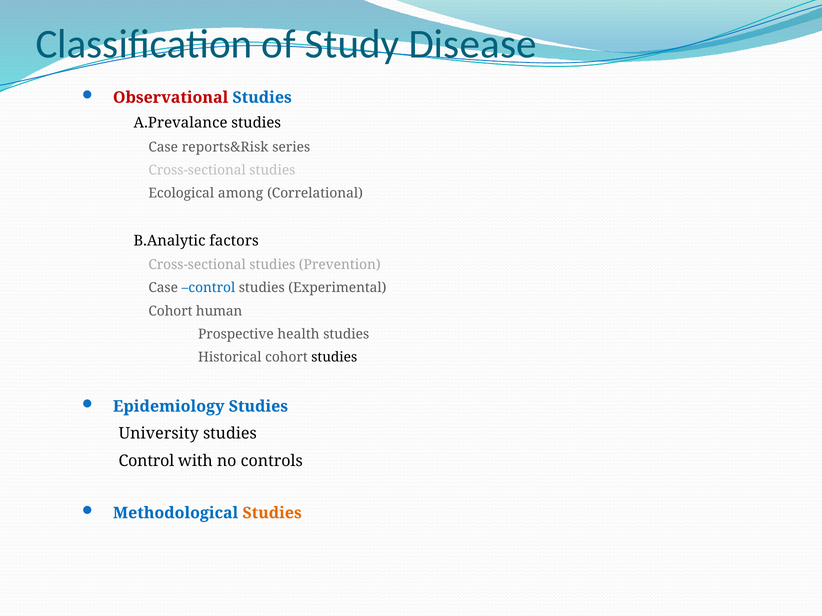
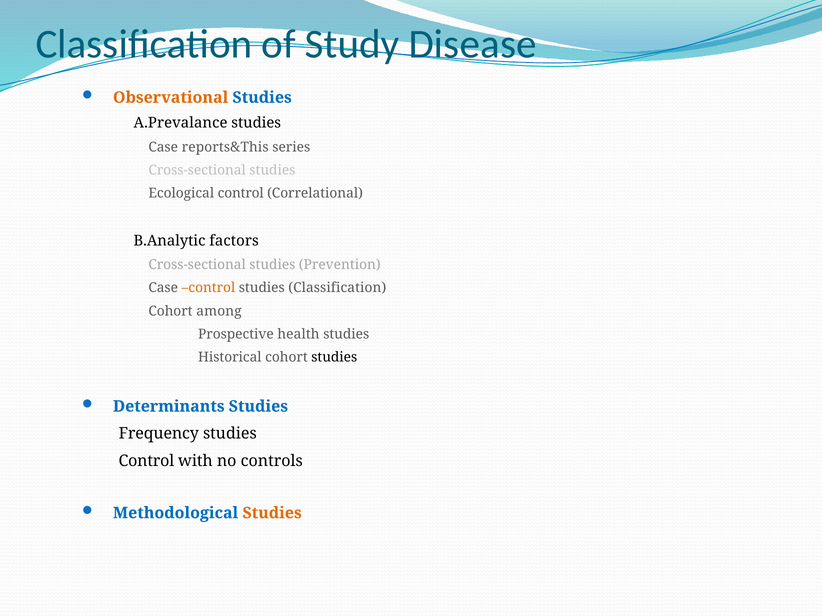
Observational colour: red -> orange (171, 98)
reports&Risk: reports&Risk -> reports&This (225, 147)
Ecological among: among -> control (241, 194)
control colour: blue -> orange (208, 288)
studies Experimental: Experimental -> Classification (337, 288)
human: human -> among (219, 311)
Epidemiology: Epidemiology -> Determinants (169, 407)
University: University -> Frequency (159, 434)
